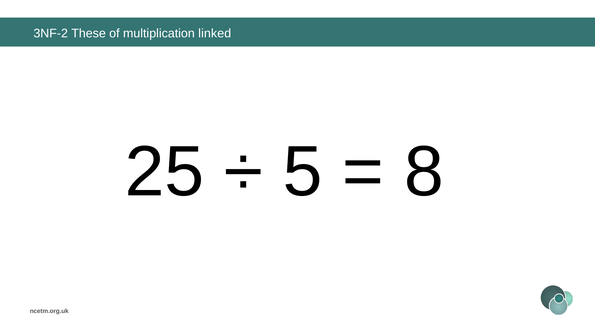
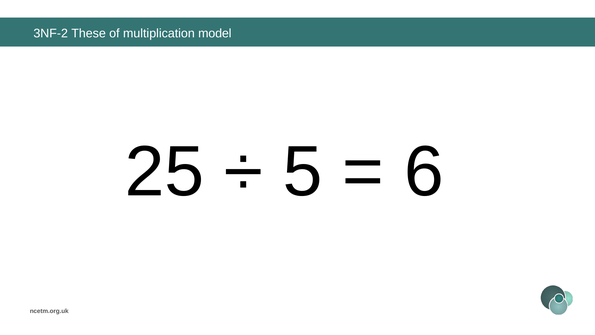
linked: linked -> model (215, 33)
8: 8 -> 6 (424, 172)
